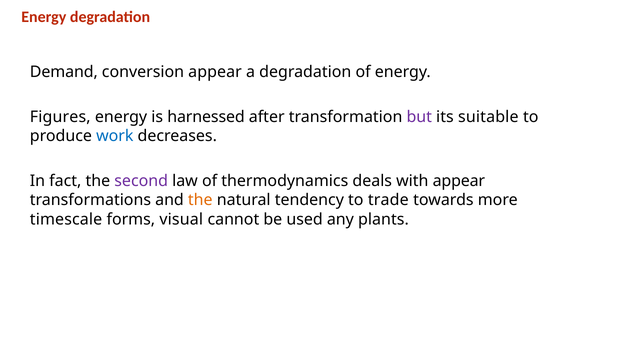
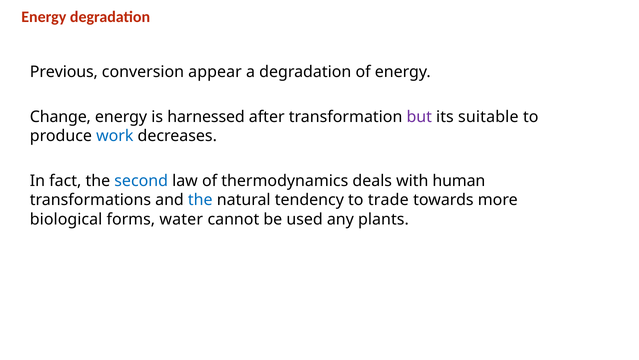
Demand: Demand -> Previous (64, 72)
Figures: Figures -> Change (60, 117)
second colour: purple -> blue (141, 181)
with appear: appear -> human (459, 181)
the colour: orange -> blue (200, 200)
timescale: timescale -> biological (66, 219)
visual: visual -> water (181, 219)
